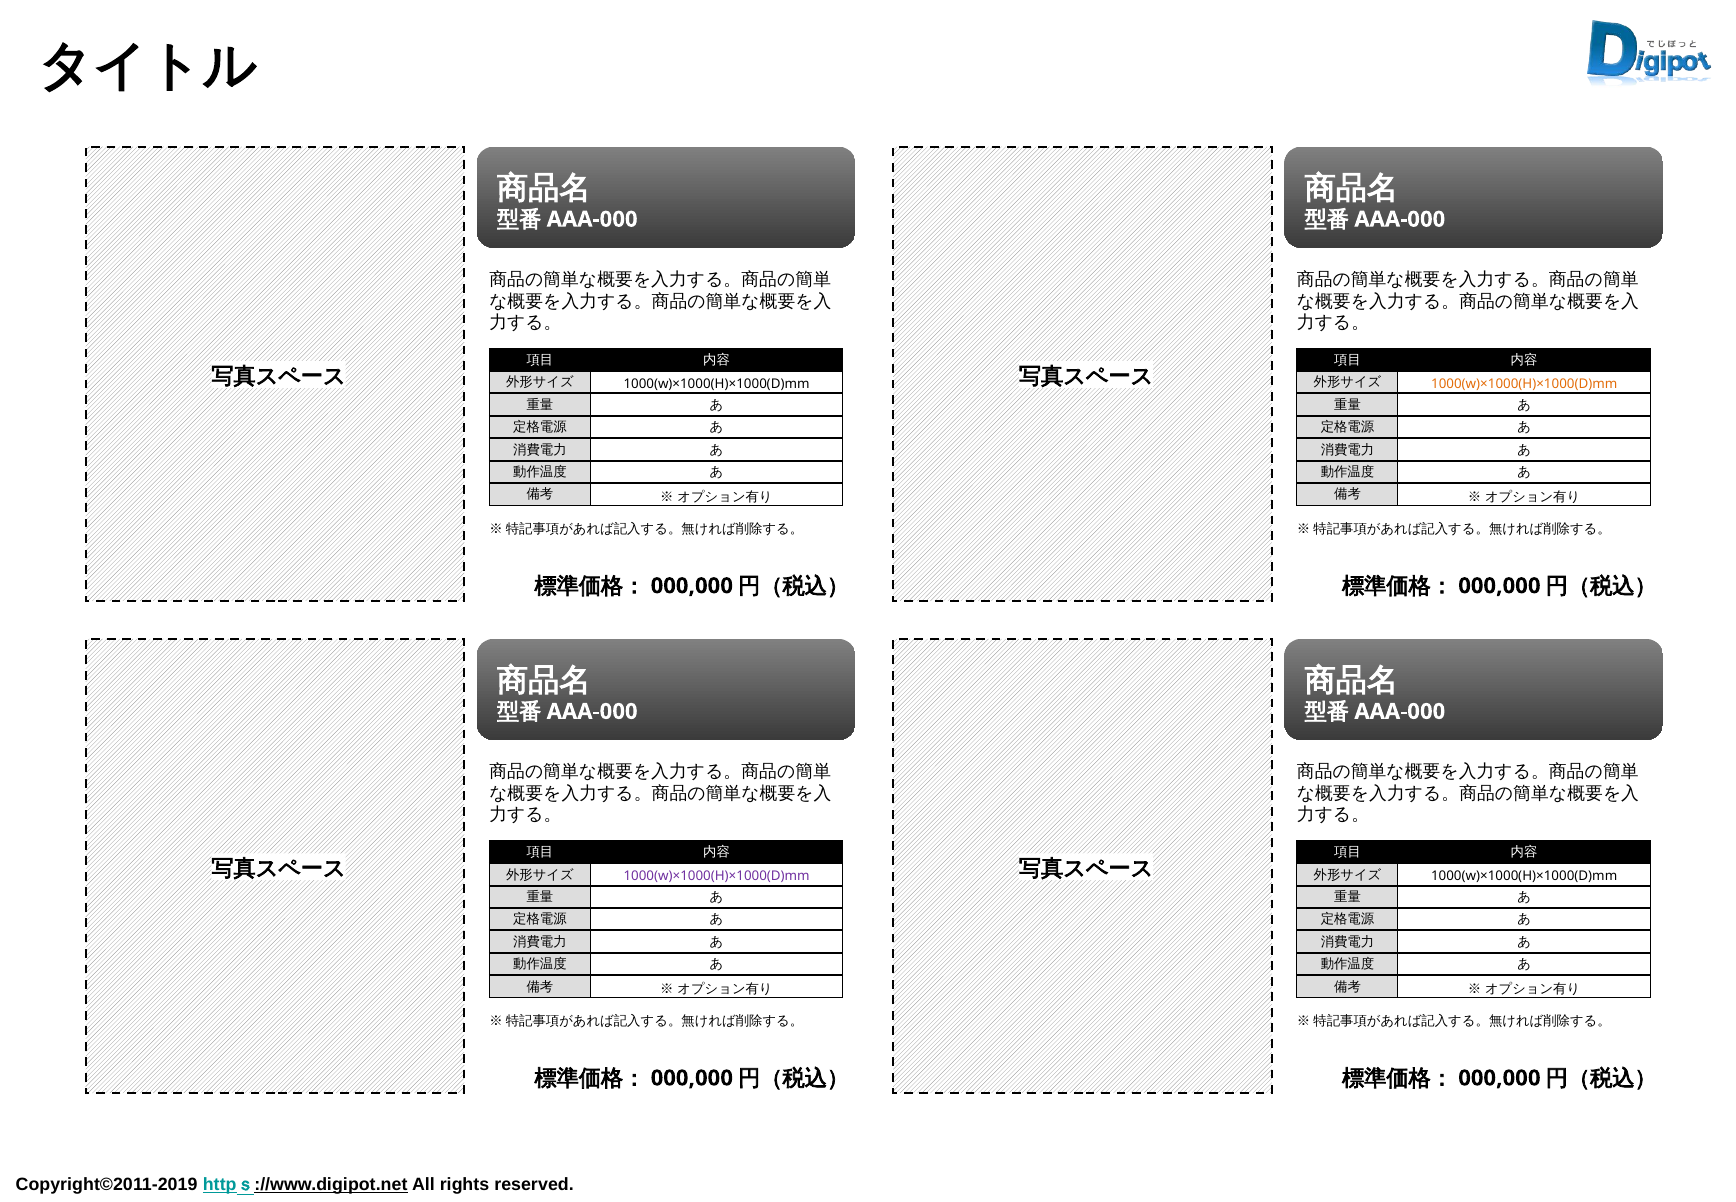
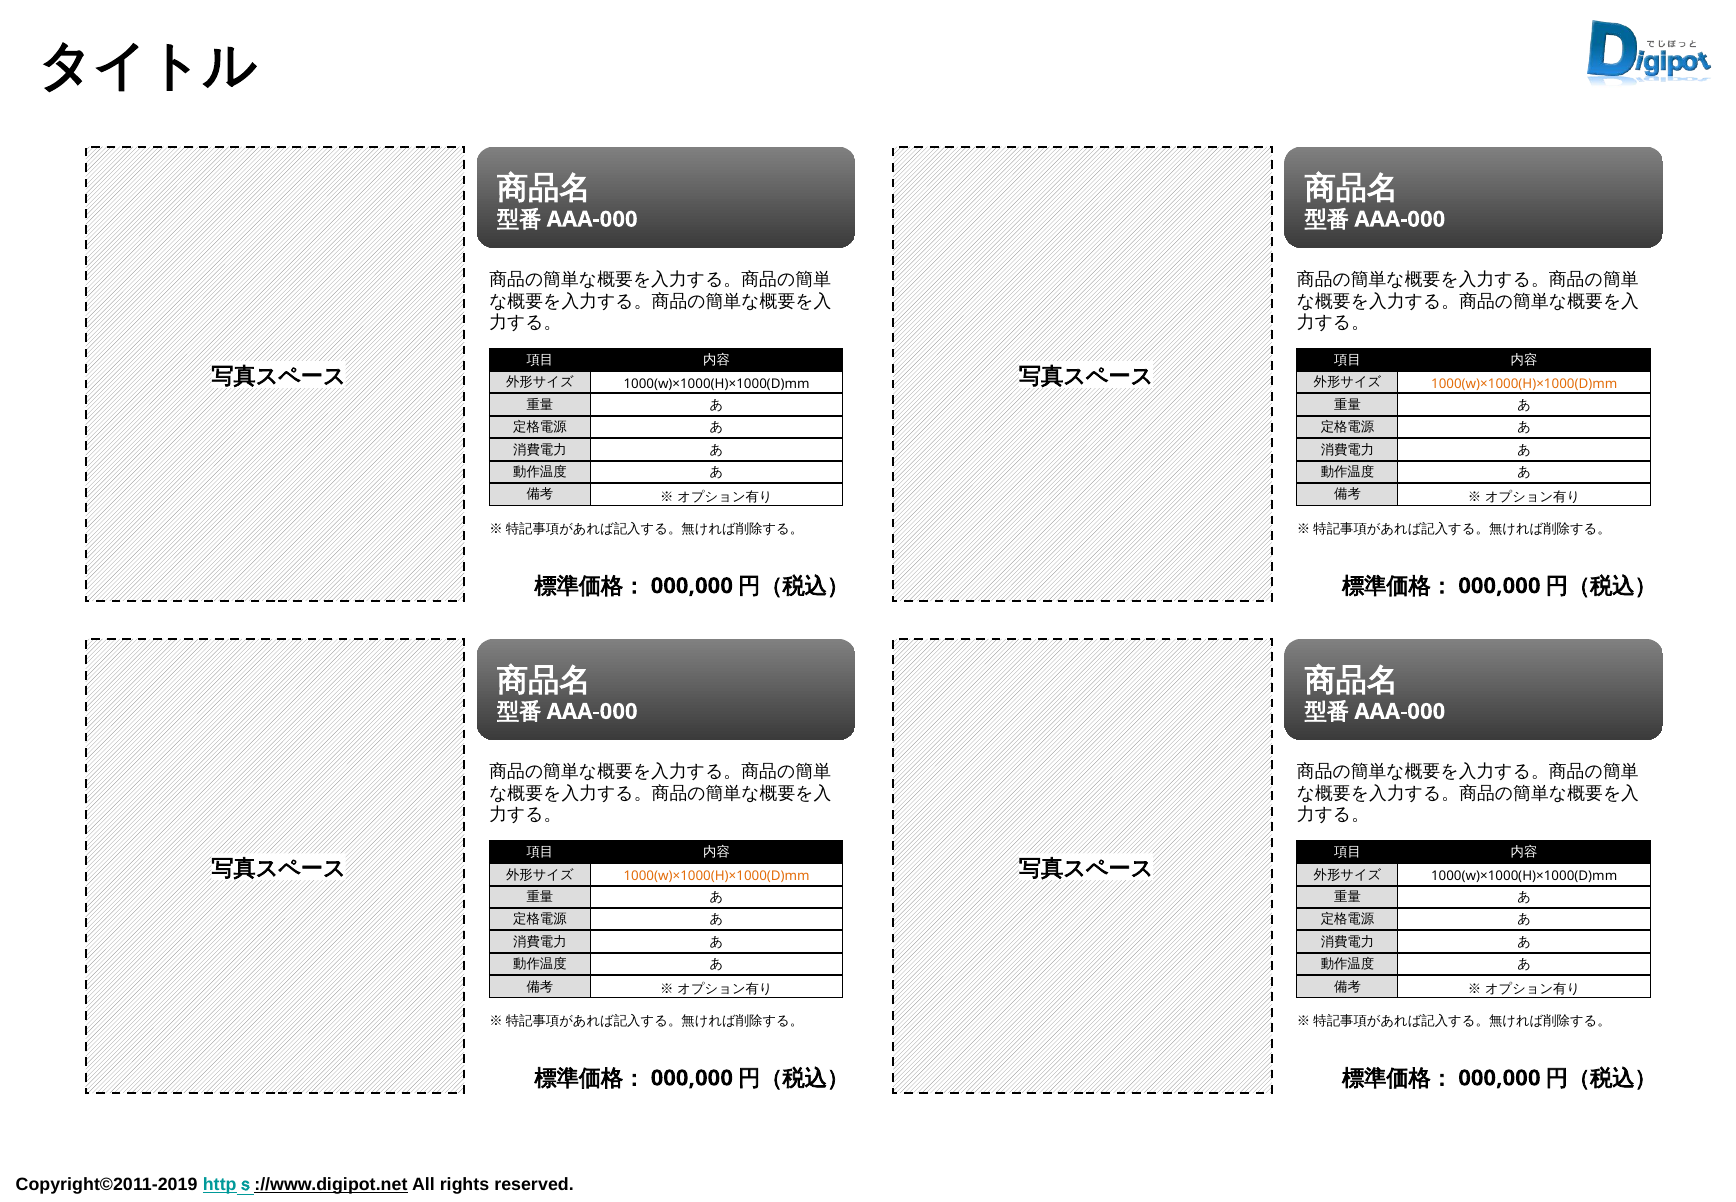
1000(w)×1000(H)×1000(D)mm colour: purple -> orange (717, 876)
